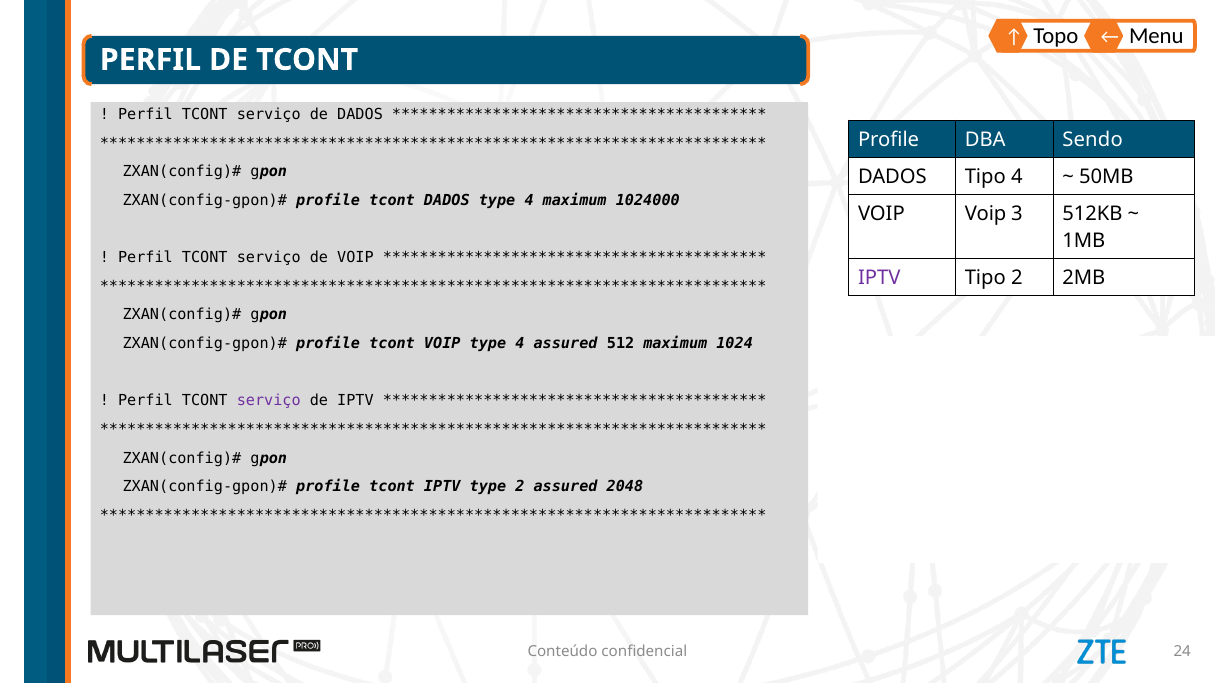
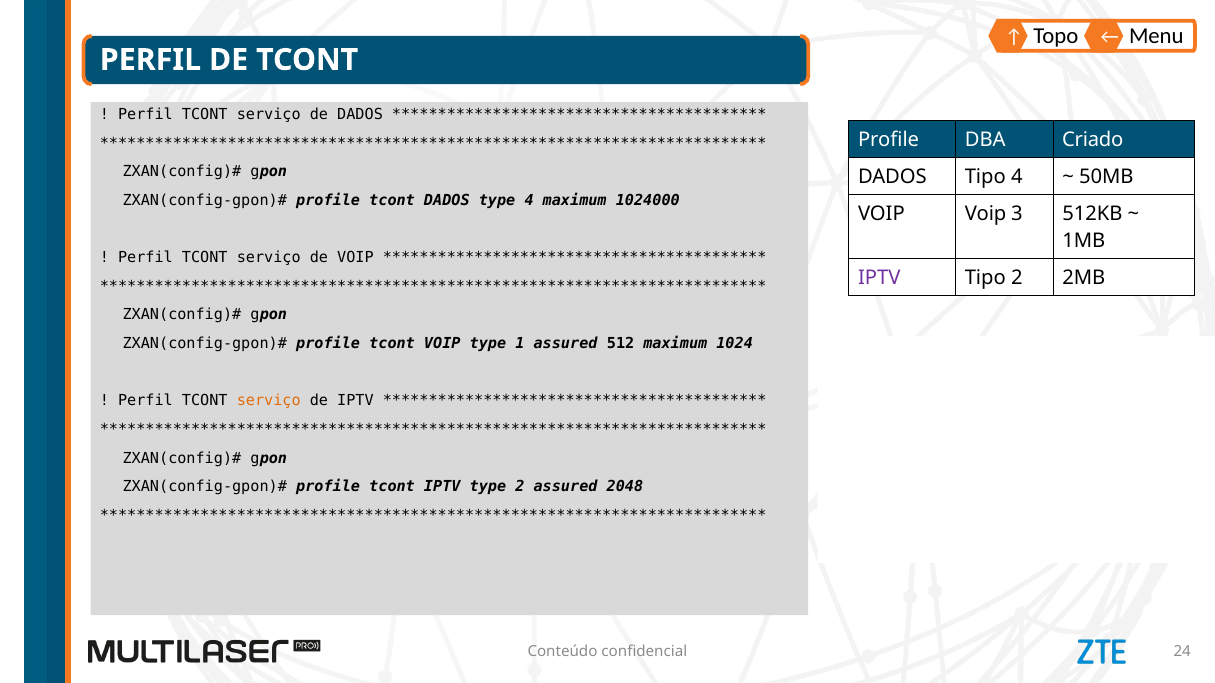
Sendo: Sendo -> Criado (1093, 140)
VOIP type 4: 4 -> 1 (520, 344)
serviço colour: purple -> orange (269, 401)
